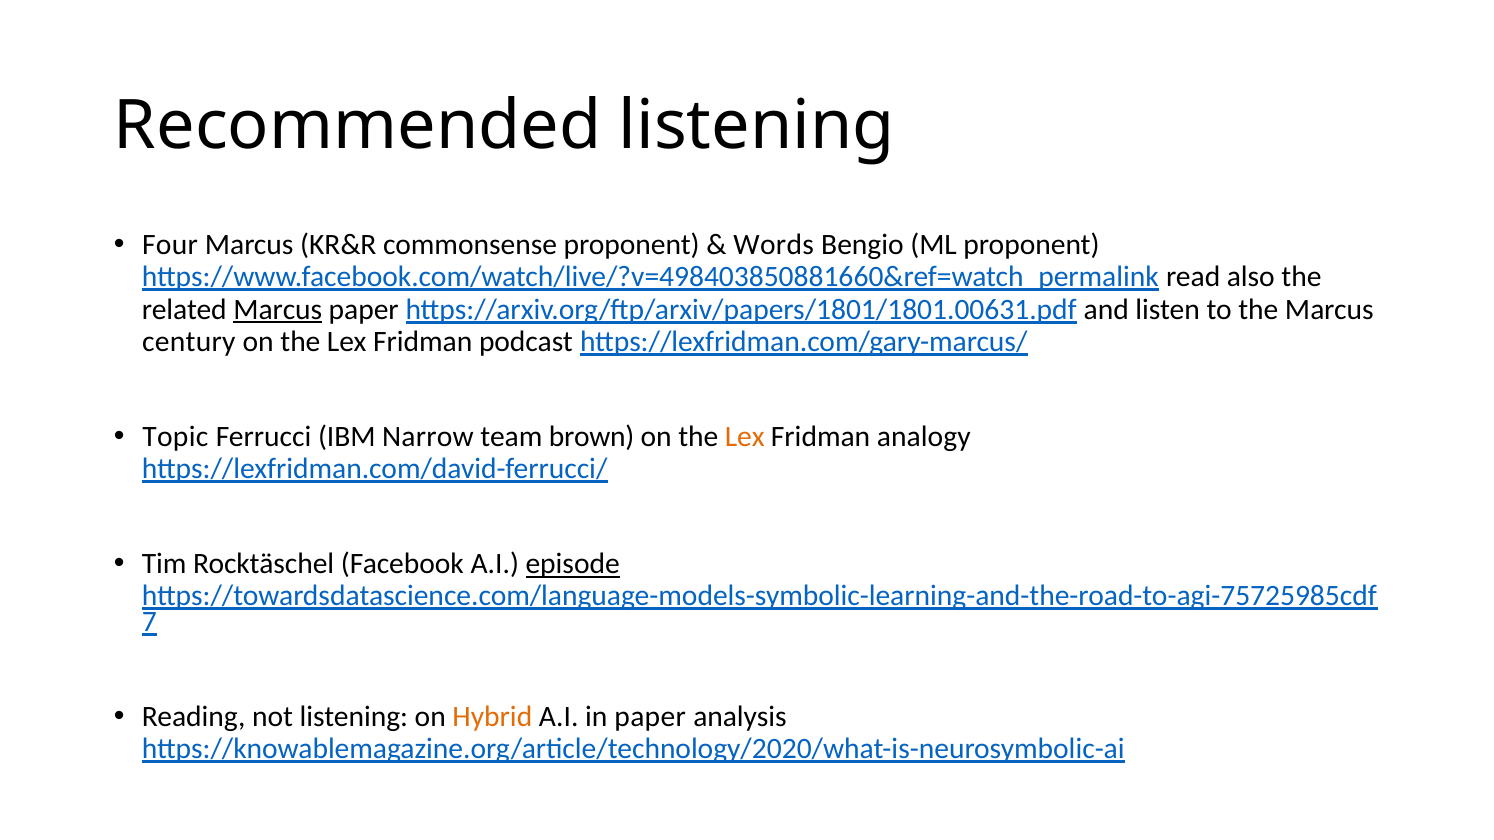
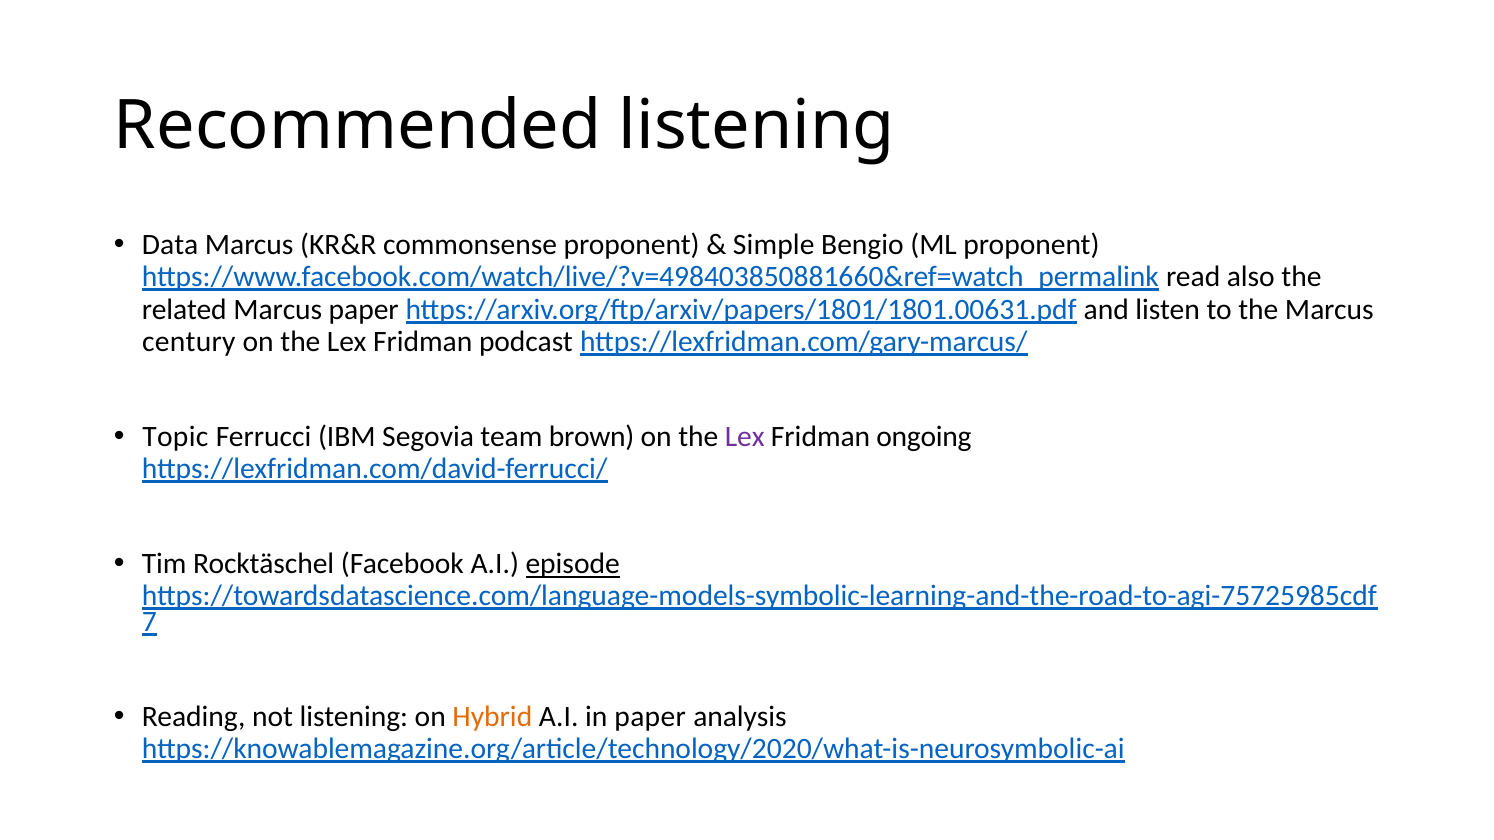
Four: Four -> Data (170, 245)
Words: Words -> Simple (774, 245)
Marcus underline: present -> none (278, 310)
Narrow: Narrow -> Segovia (428, 437)
Lex colour: orange -> purple (745, 437)
analogy: analogy -> ongoing (924, 437)
